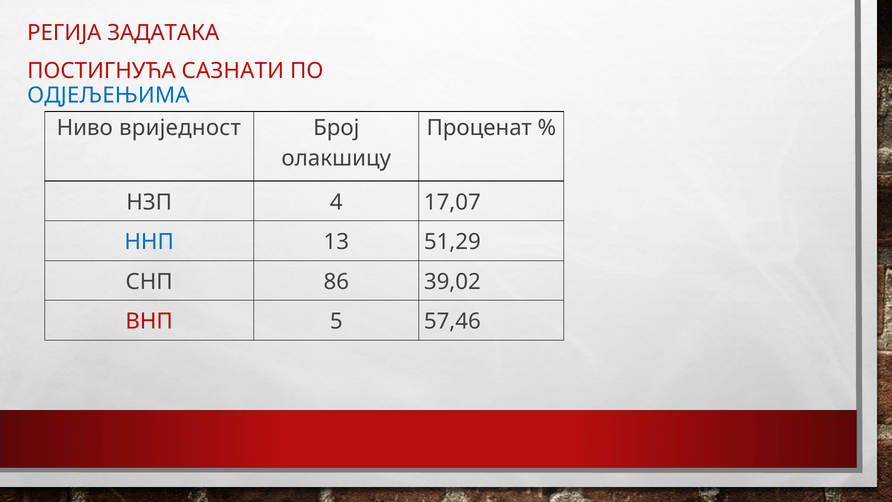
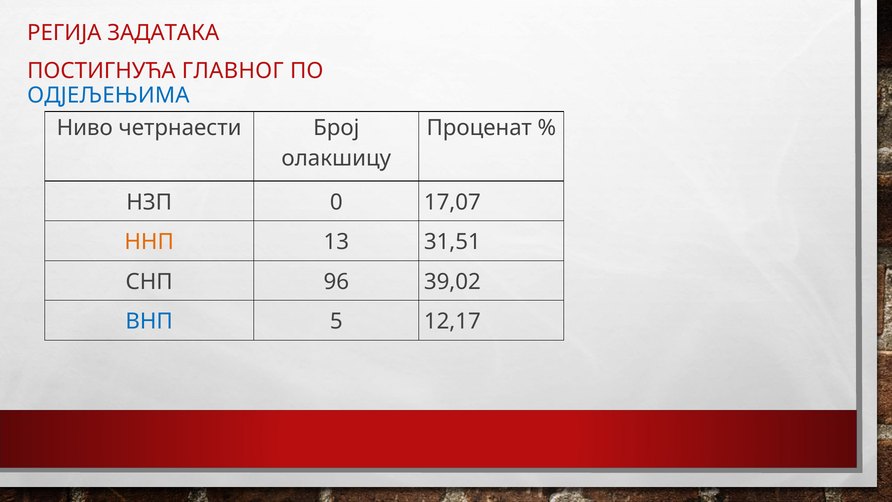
САЗНАТИ: САЗНАТИ -> ГЛАВНОГ (233, 71)
вриједност: вриједност -> четрнаести (180, 128)
4: 4 -> 0 (336, 202)
ННП colour: blue -> orange (149, 242)
51,29: 51,29 -> 31,51 (452, 242)
86: 86 -> 96 (336, 282)
ВНП colour: red -> blue (149, 321)
57,46: 57,46 -> 12,17 (452, 321)
